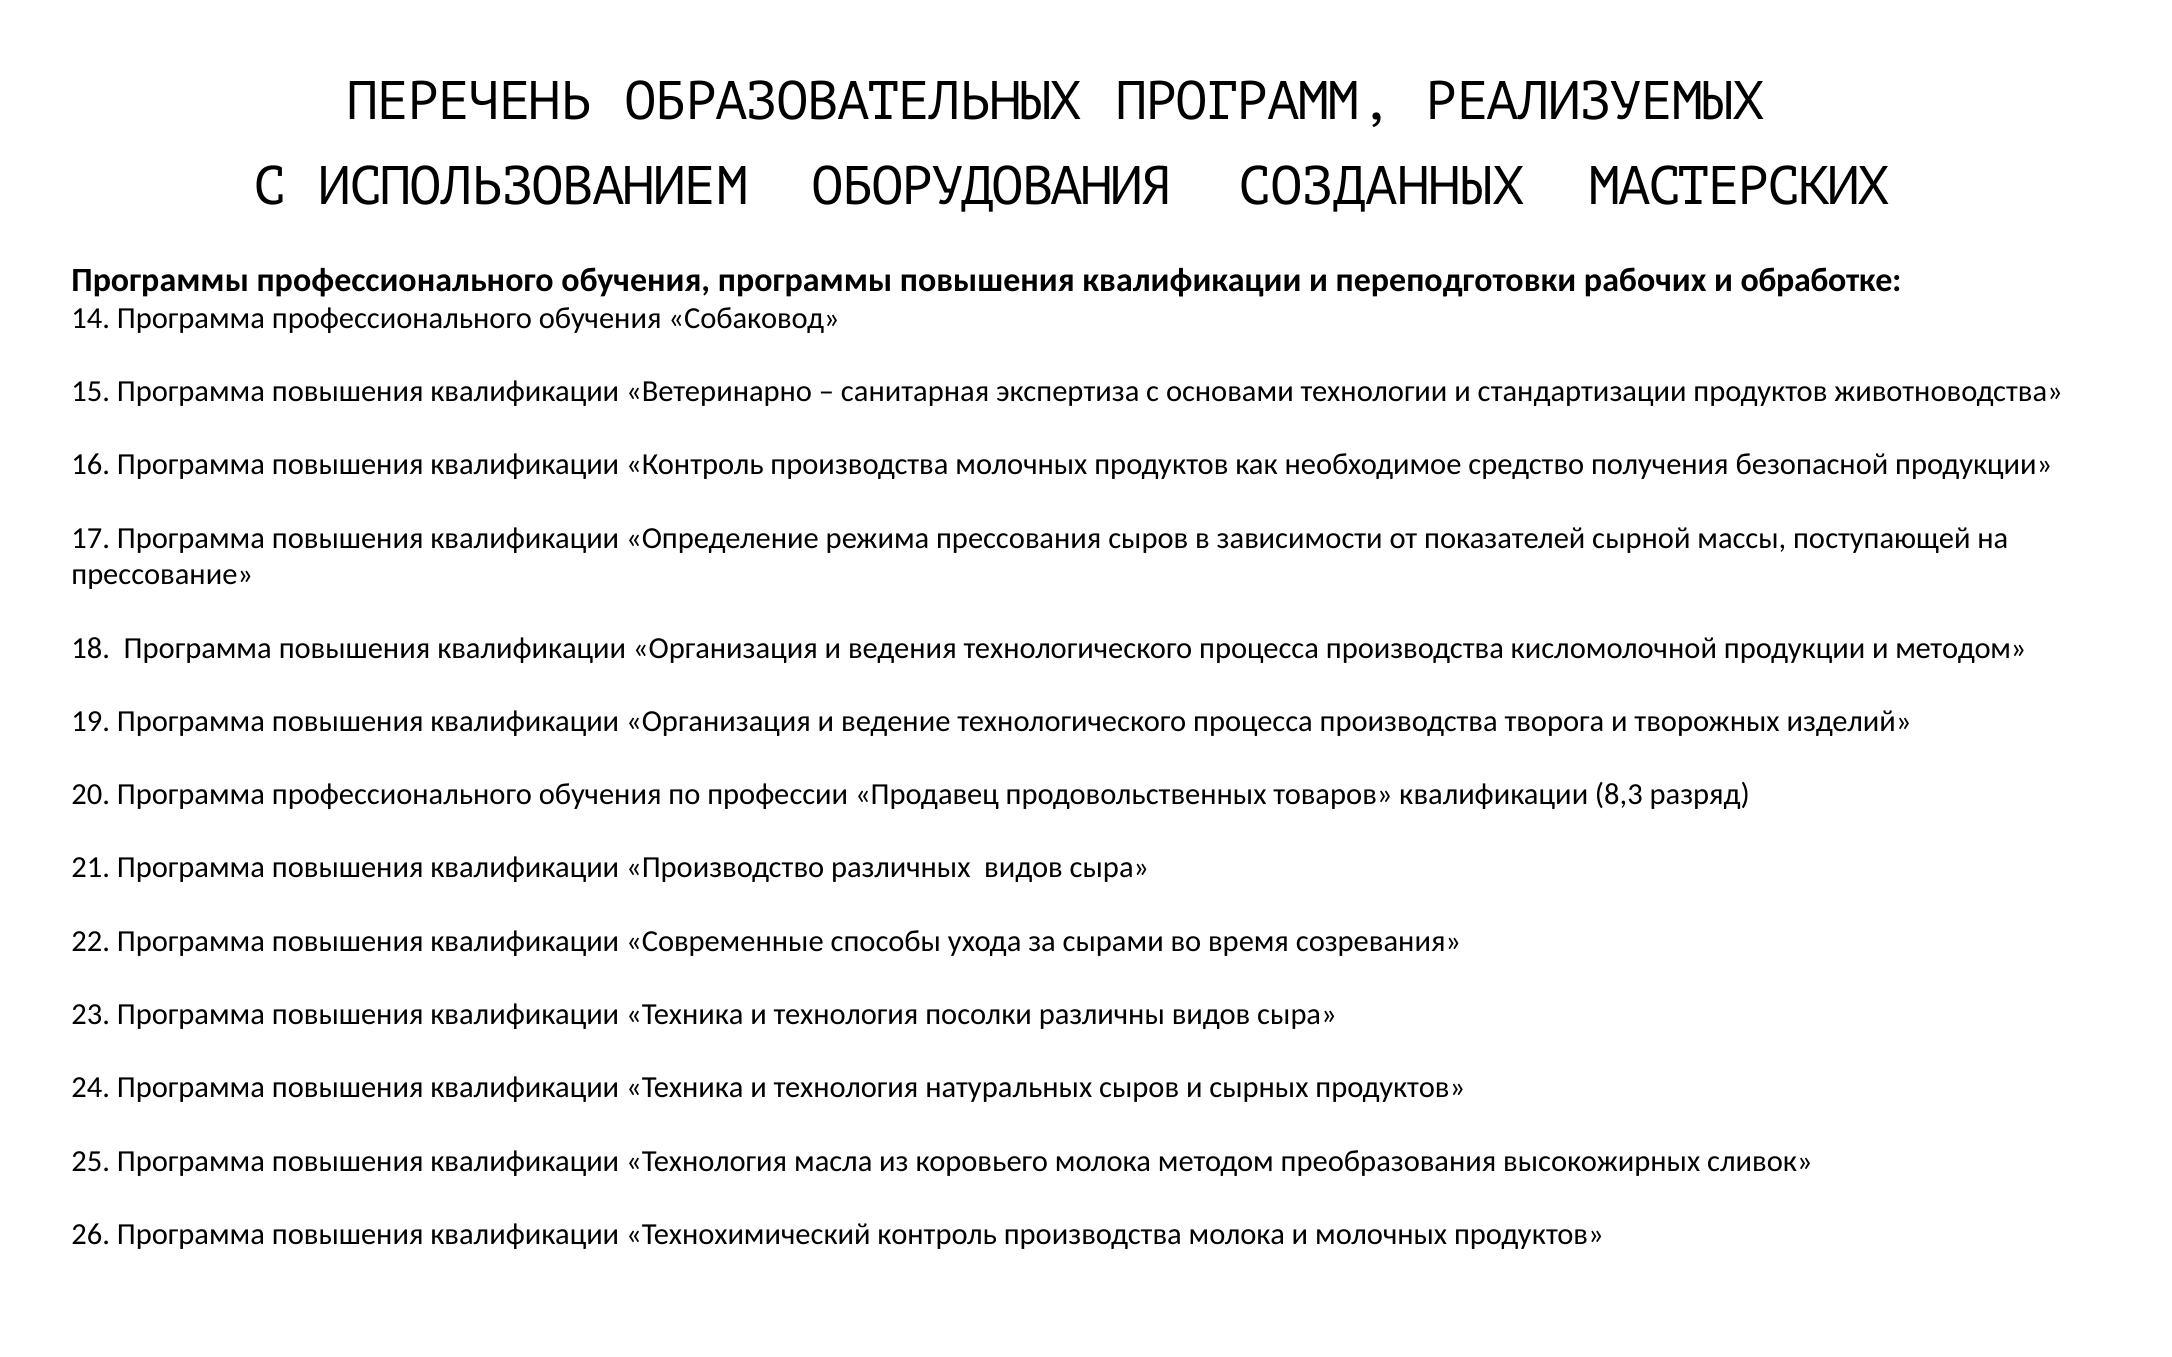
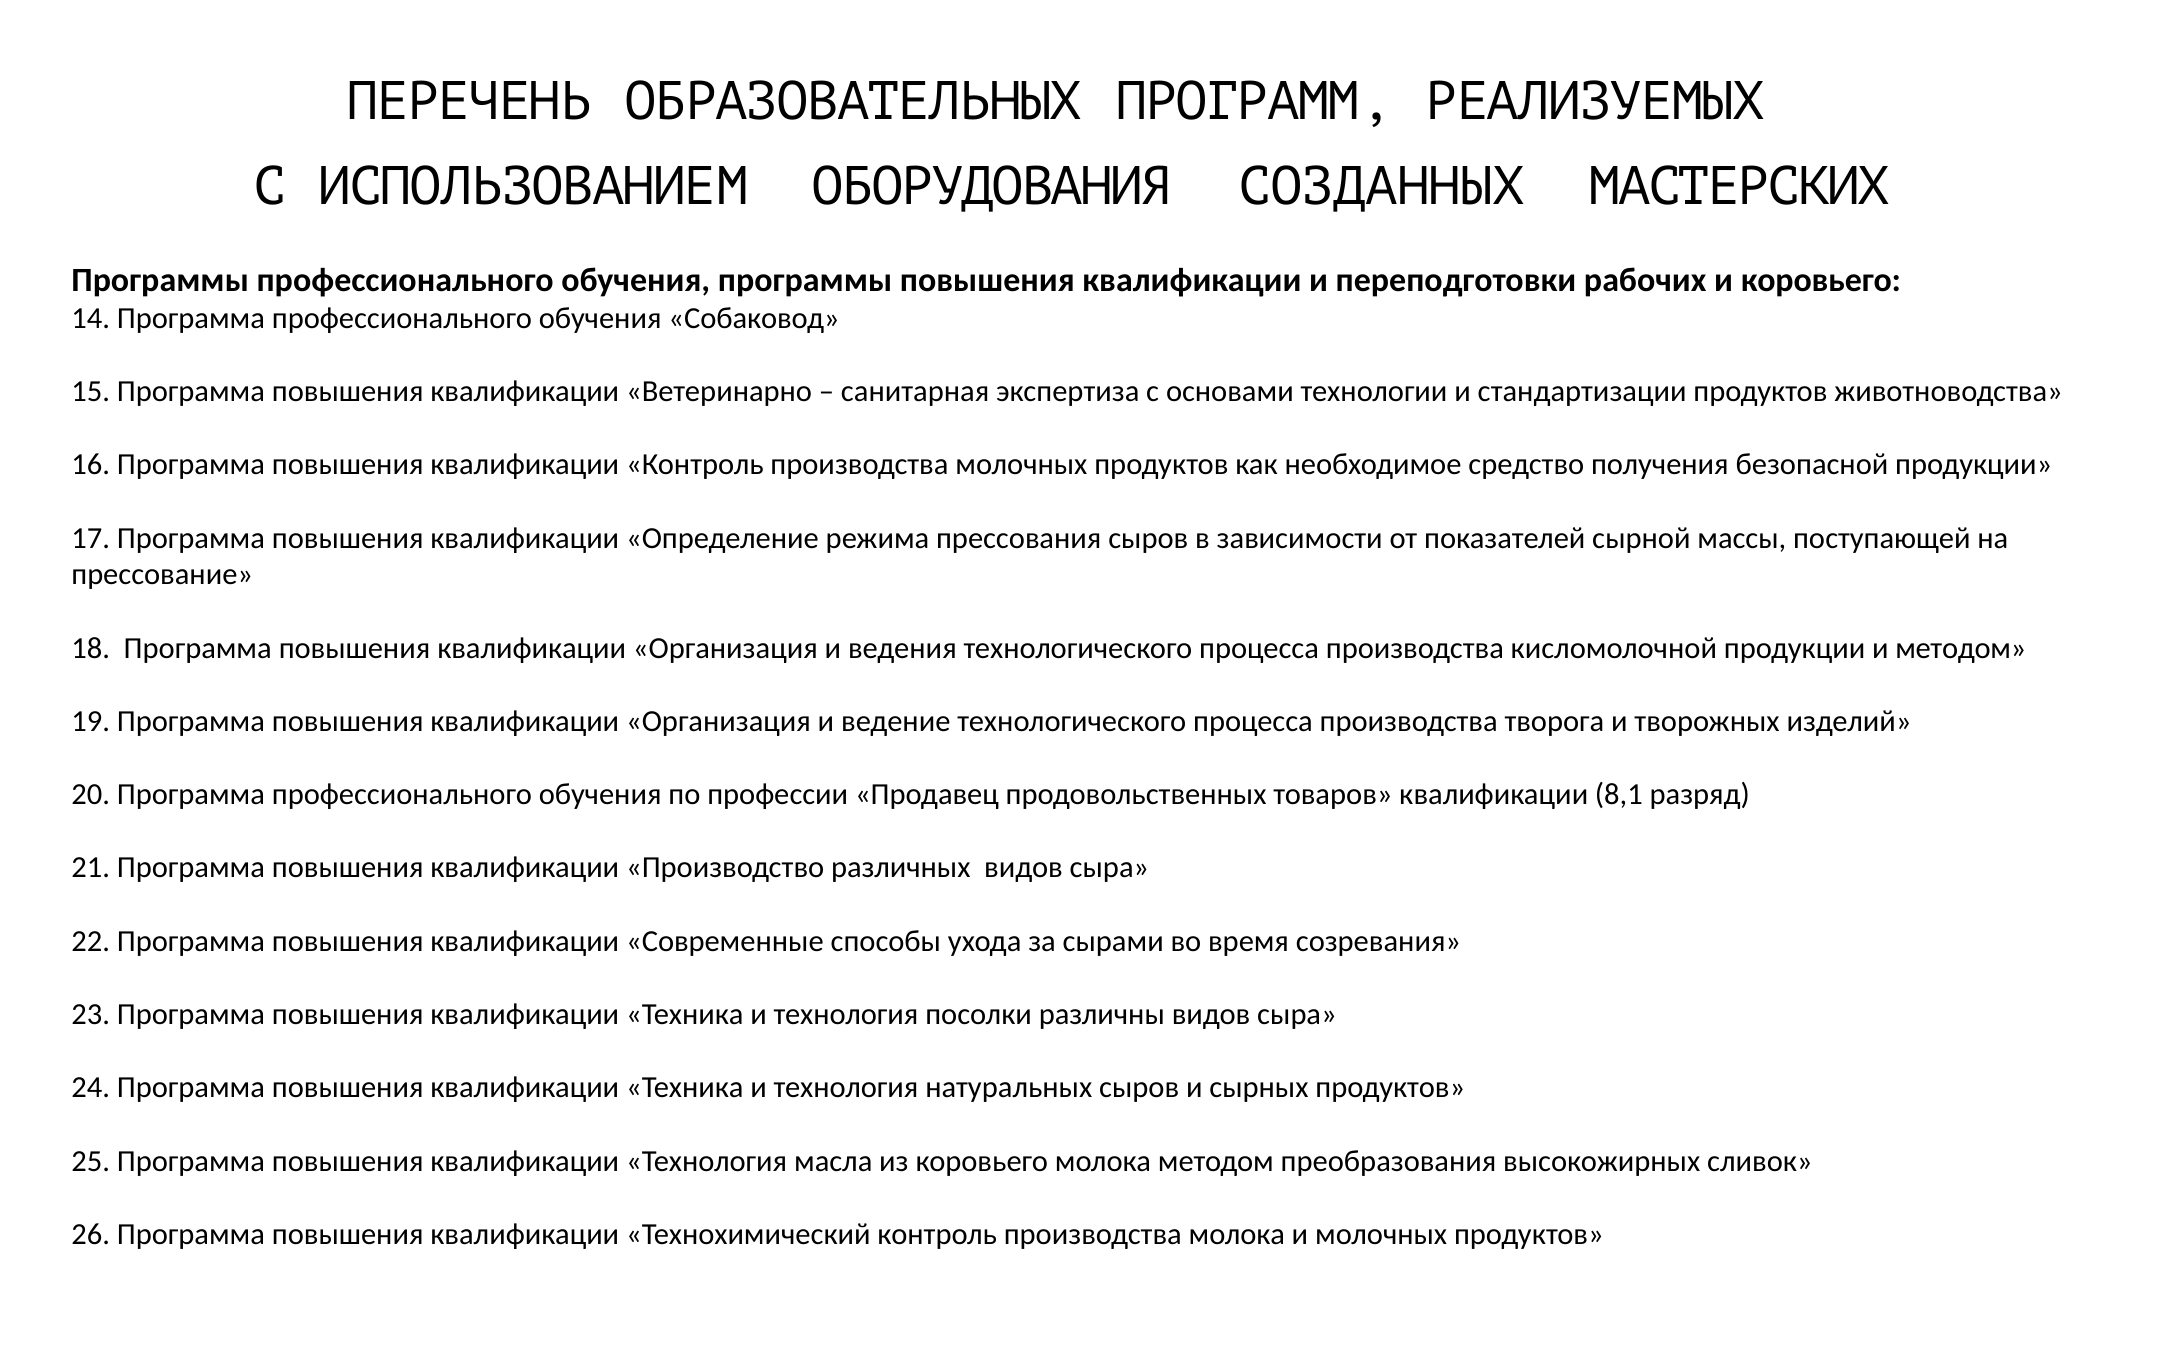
и обработке: обработке -> коровьего (1821, 280)
8,3: 8,3 -> 8,1 (1619, 795)
